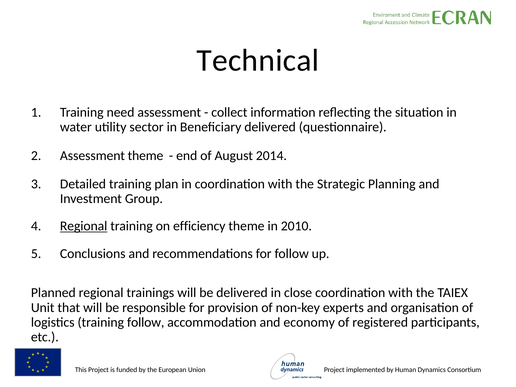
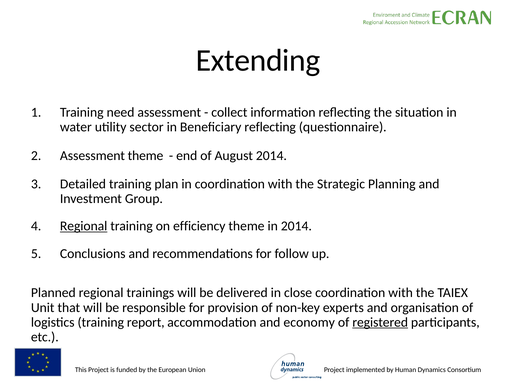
Technical: Technical -> Extending (258, 60)
Beneficiary delivered: delivered -> reflecting (270, 127)
in 2010: 2010 -> 2014 (296, 226)
training follow: follow -> report (146, 322)
registered underline: none -> present (380, 322)
